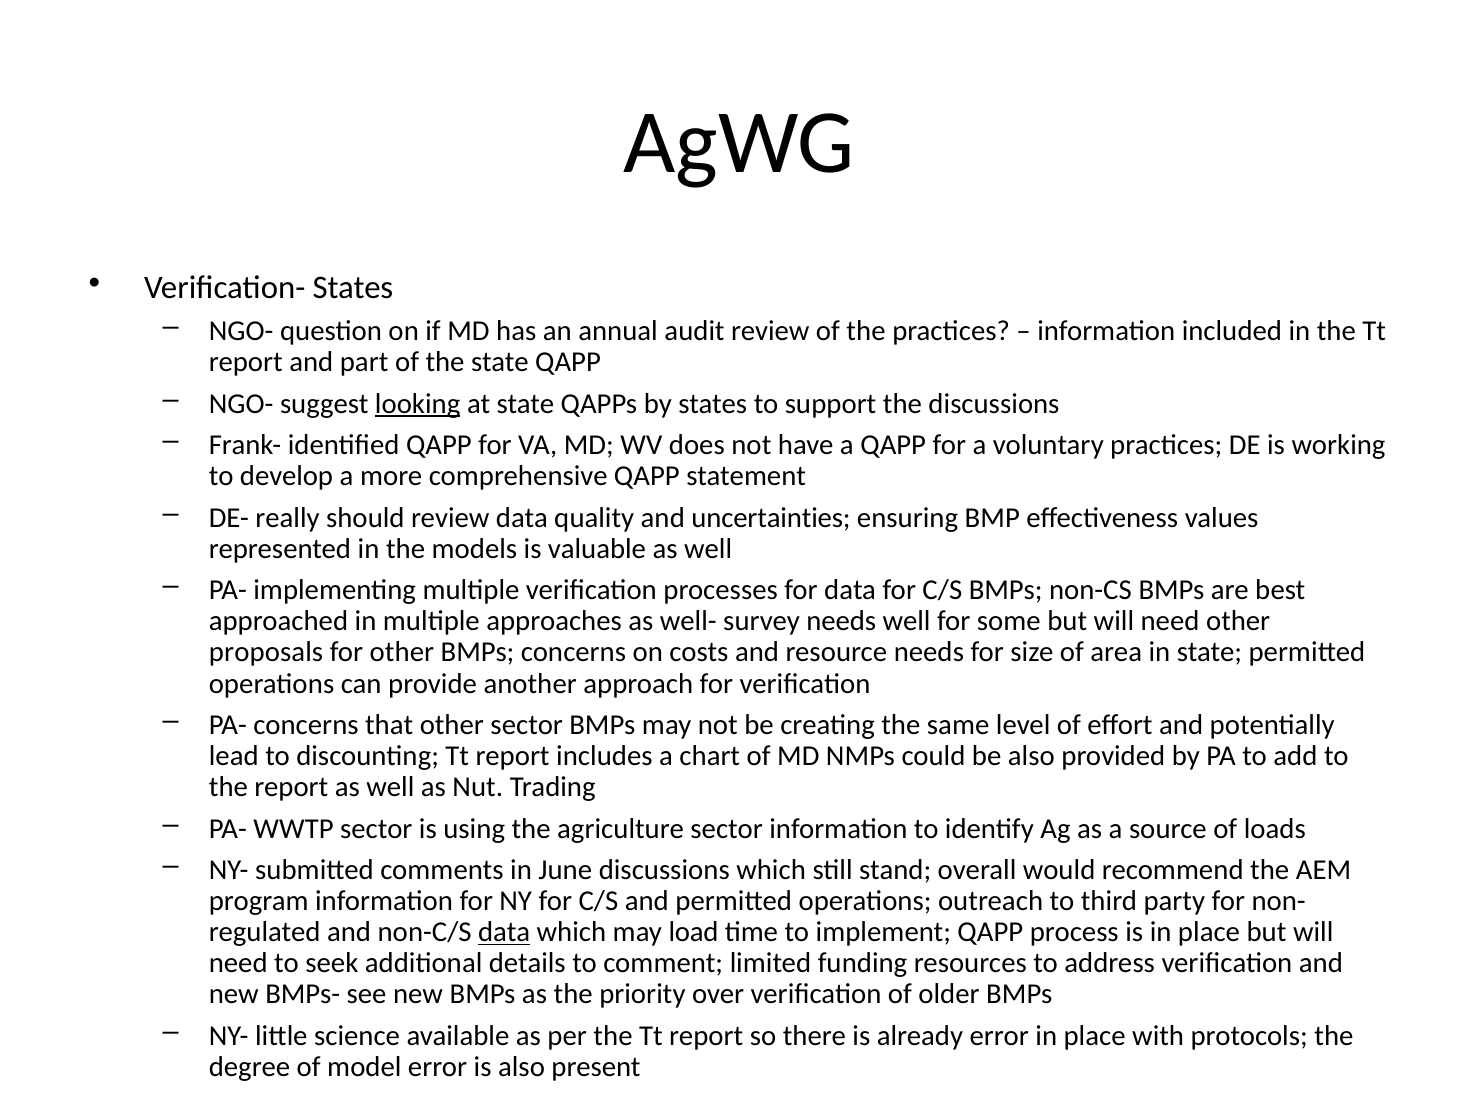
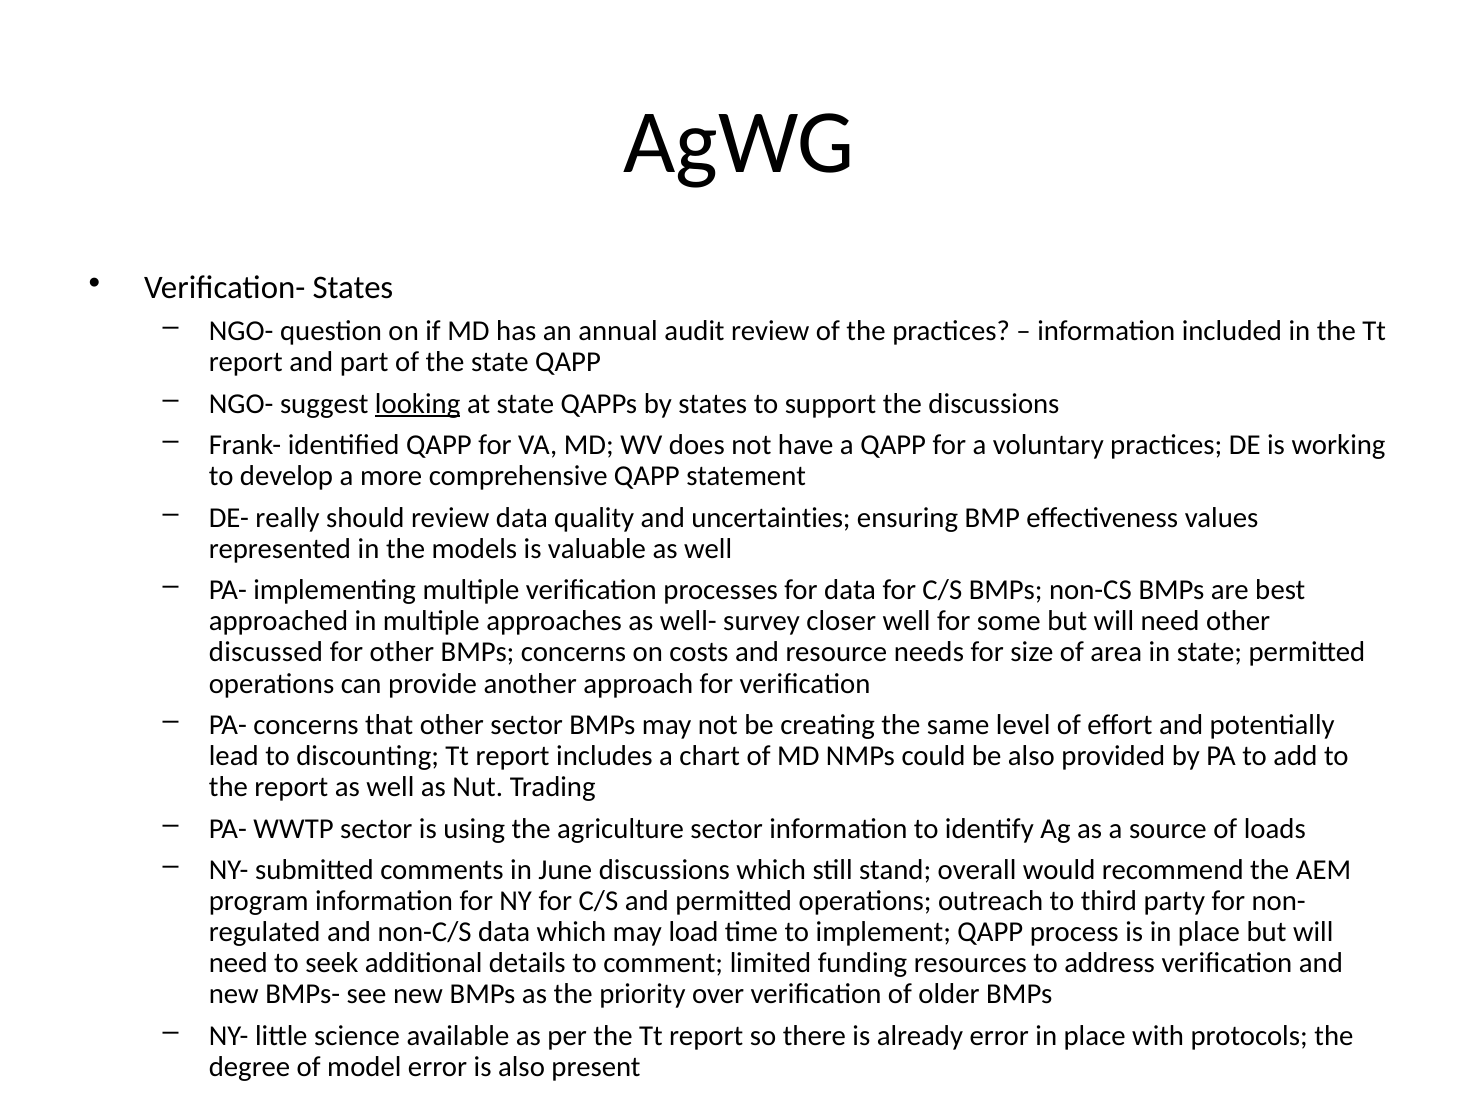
survey needs: needs -> closer (841, 622)
proposals: proposals -> discussed (266, 653)
data underline: present -> none (504, 932)
